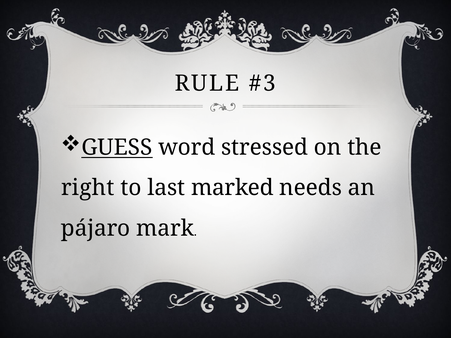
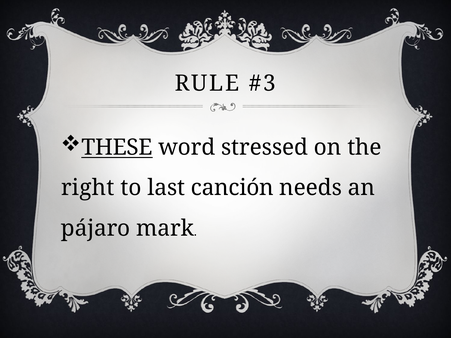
GUESS: GUESS -> THESE (117, 147)
marked: marked -> canción (232, 188)
